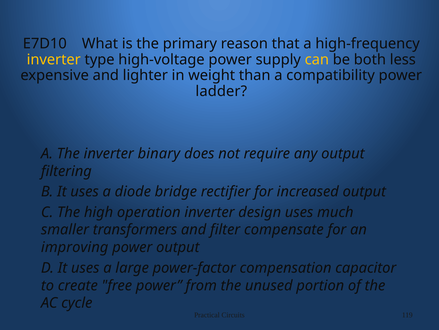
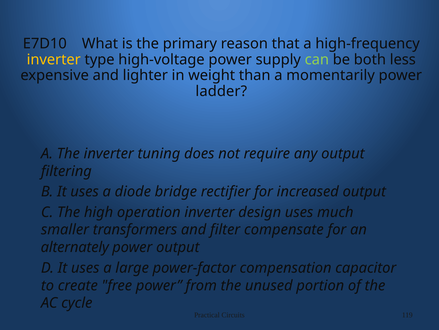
can colour: yellow -> light green (317, 59)
compatibility: compatibility -> momentarily (331, 75)
binary: binary -> tuning (159, 153)
improving: improving -> alternately (75, 247)
